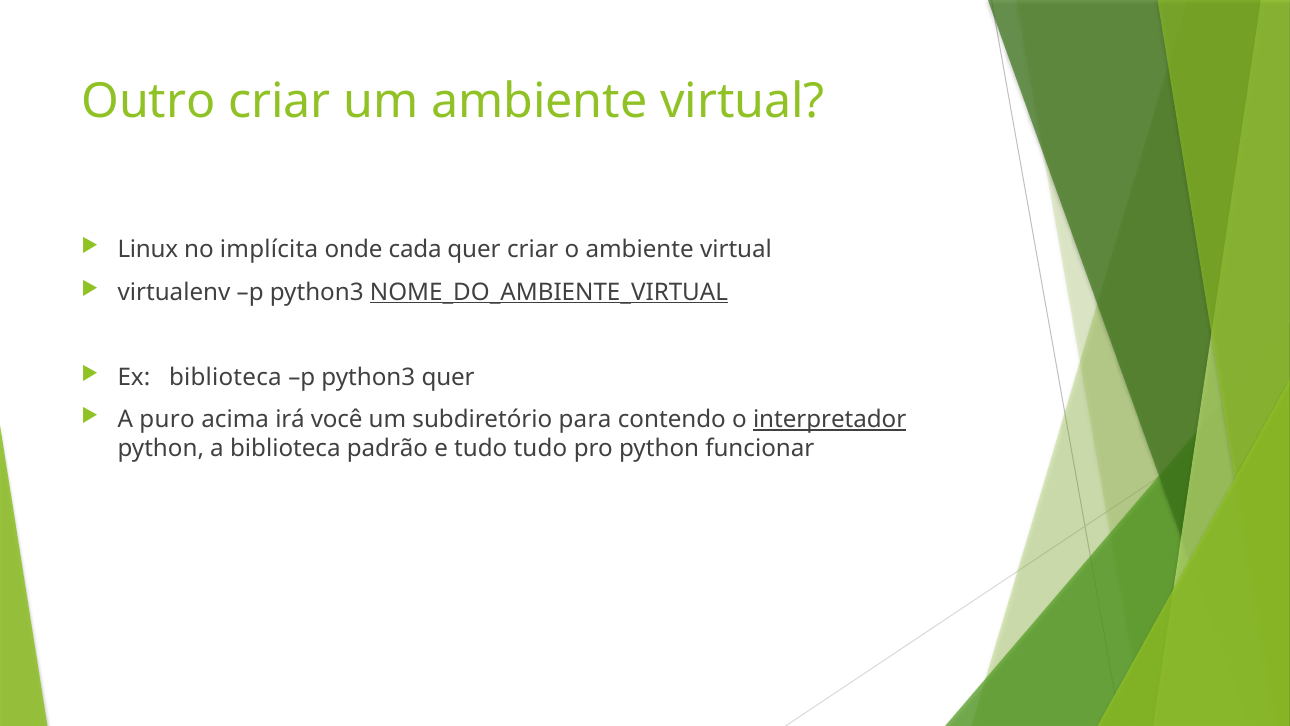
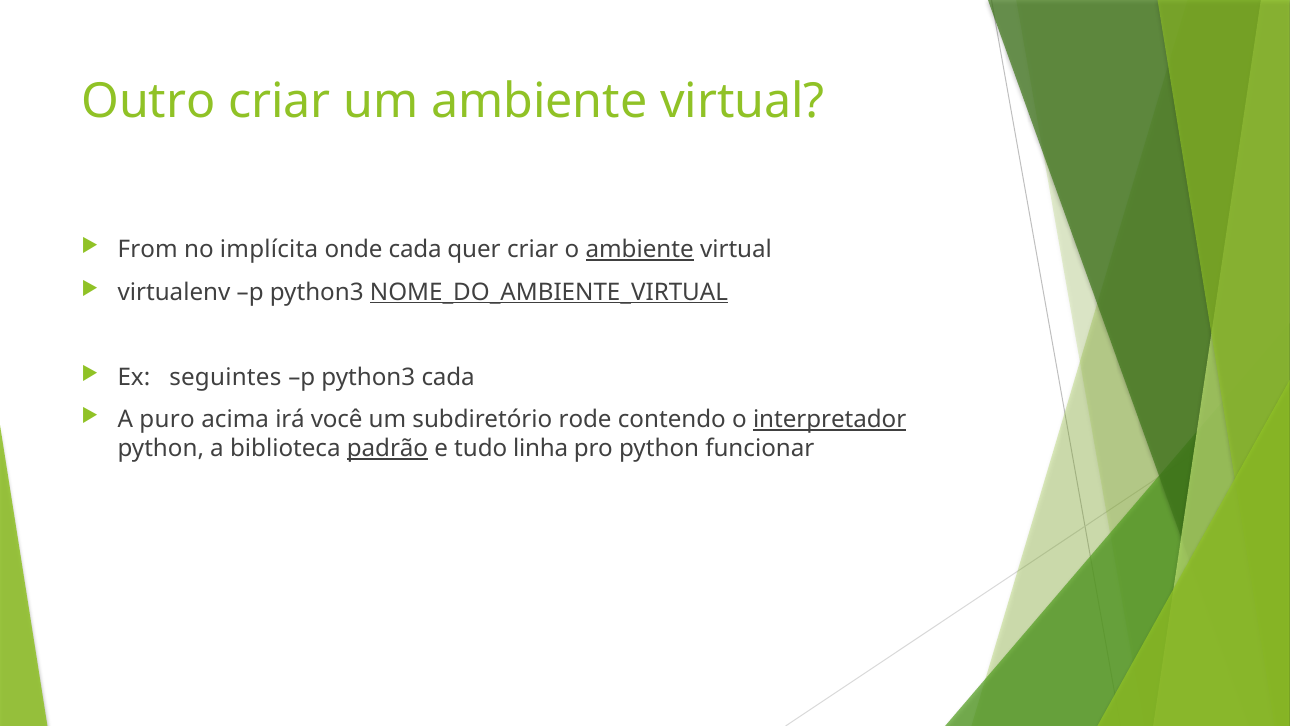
Linux: Linux -> From (148, 250)
ambiente underline: none -> present (640, 250)
Ex biblioteca: biblioteca -> seguintes (225, 377)
python3 quer: quer -> cada (448, 377)
para: para -> rode (585, 420)
padrão underline: none -> present (387, 449)
tudo tudo: tudo -> linha (541, 449)
